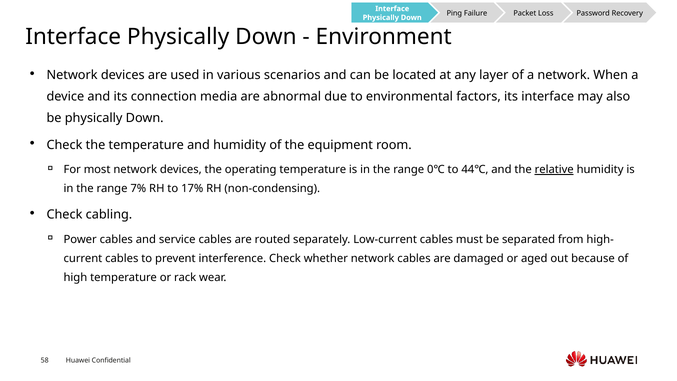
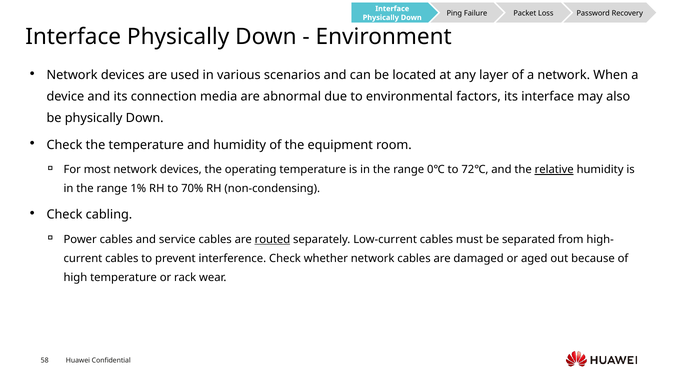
44℃: 44℃ -> 72℃ (475, 170)
7%: 7% -> 1% (138, 188)
17%: 17% -> 70% (192, 188)
routed underline: none -> present (272, 239)
